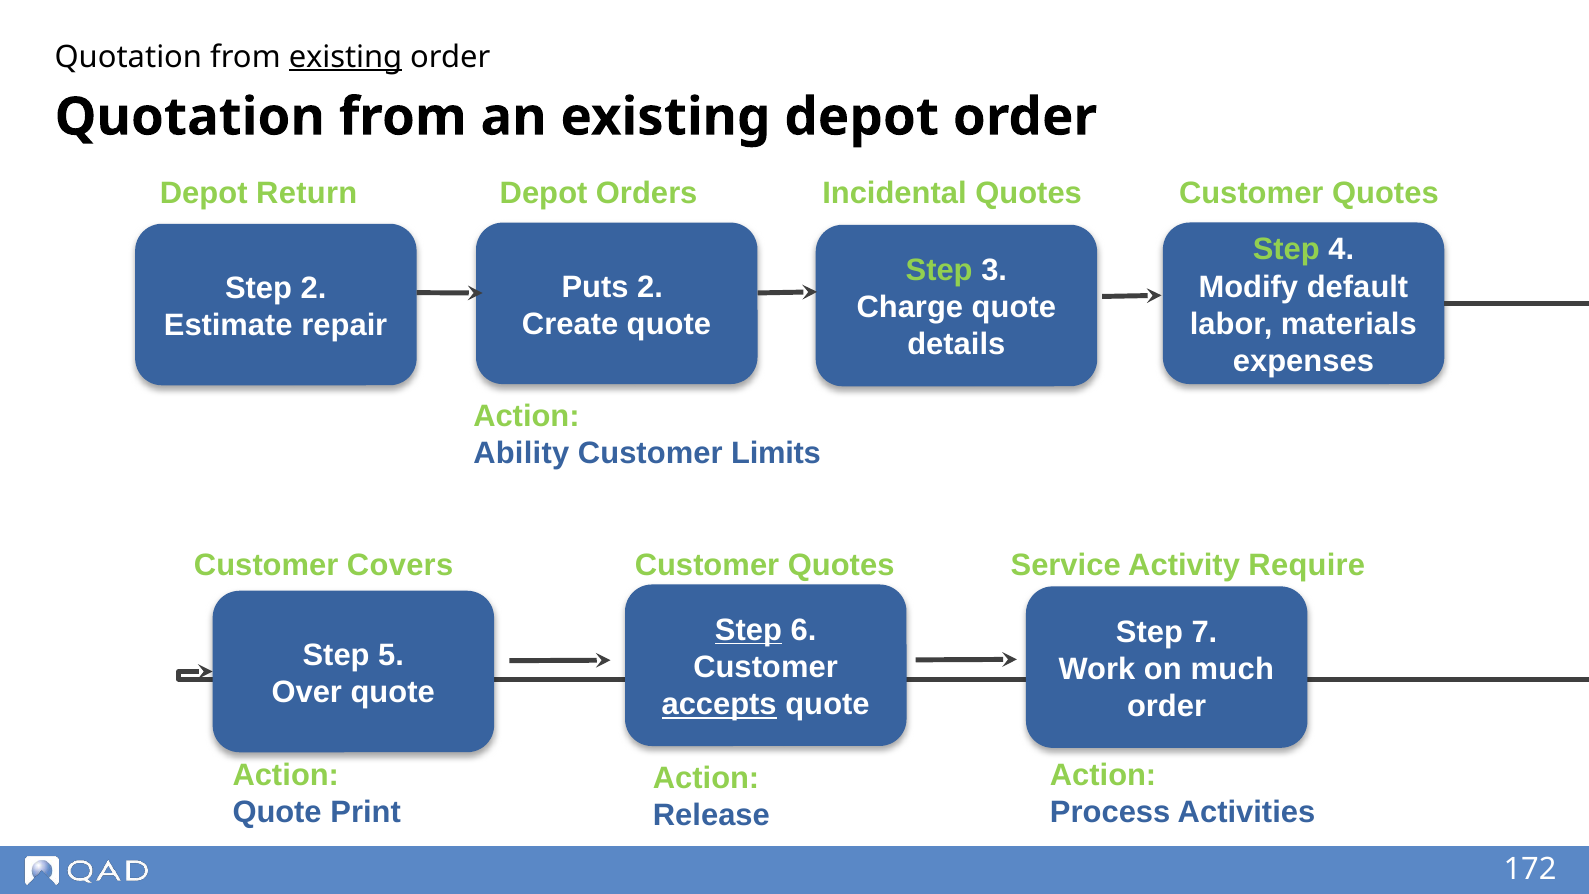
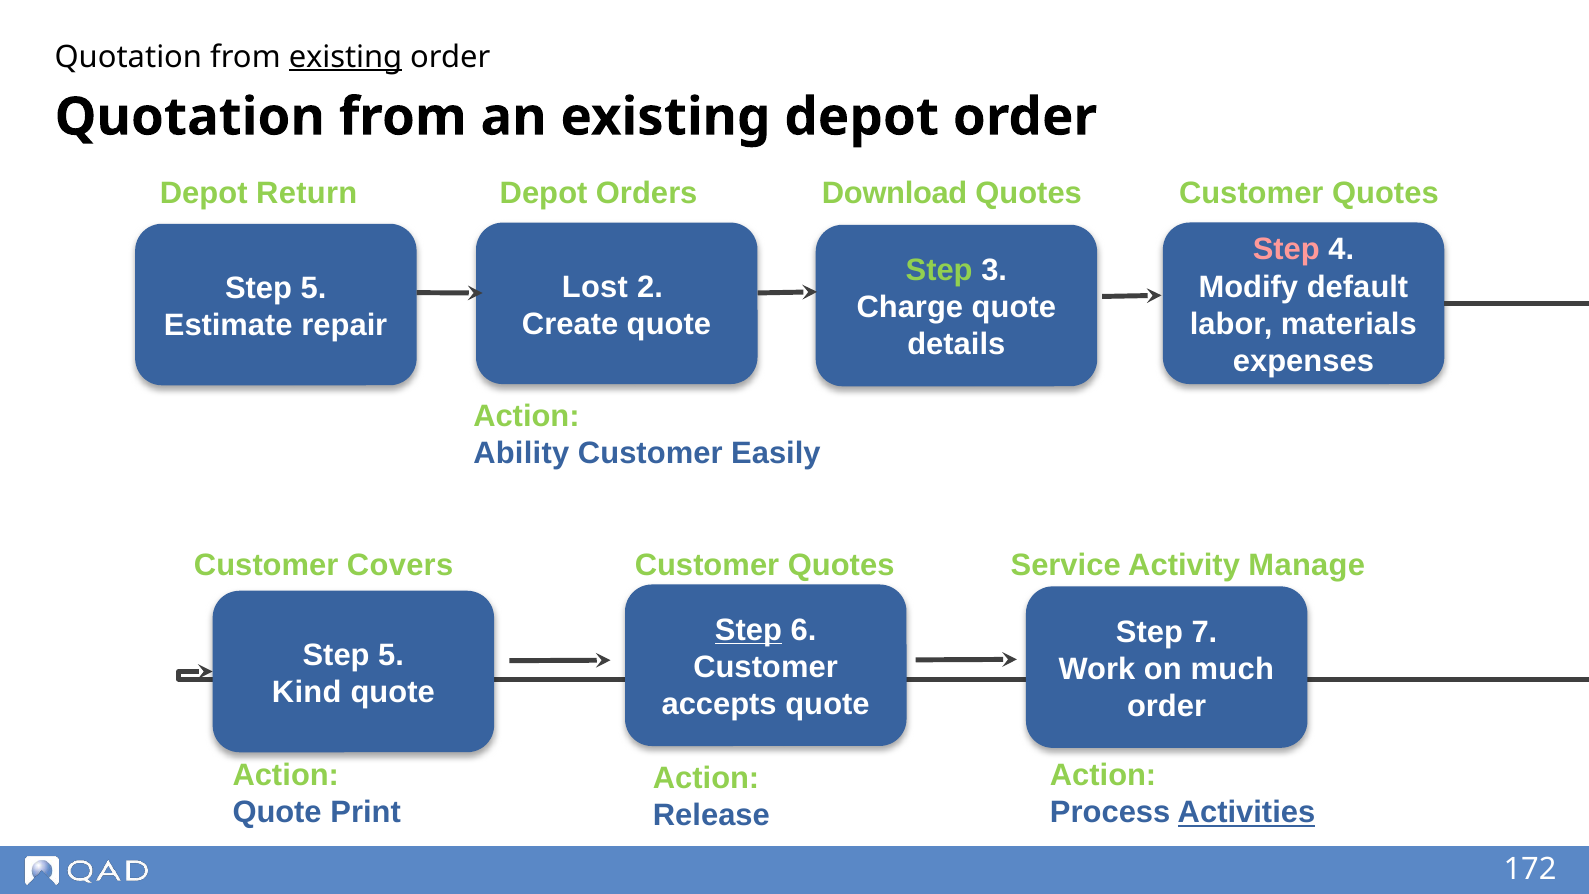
Incidental: Incidental -> Download (895, 194)
Step colour: light green -> pink (1286, 250)
Puts: Puts -> Lost (595, 287)
2: 2 -> 5 (314, 288)
Limits: Limits -> Easily (776, 453)
Require: Require -> Manage (1307, 565)
Over: Over -> Kind (307, 692)
accepts underline: present -> none (719, 704)
Activities underline: none -> present (1246, 812)
